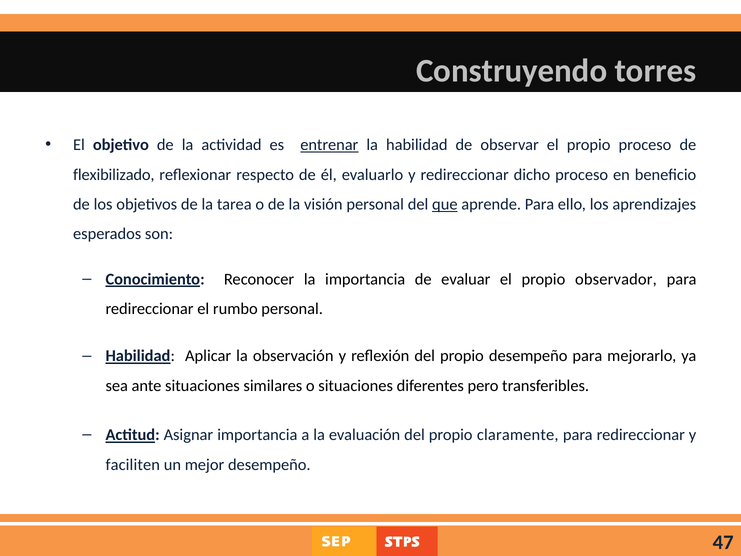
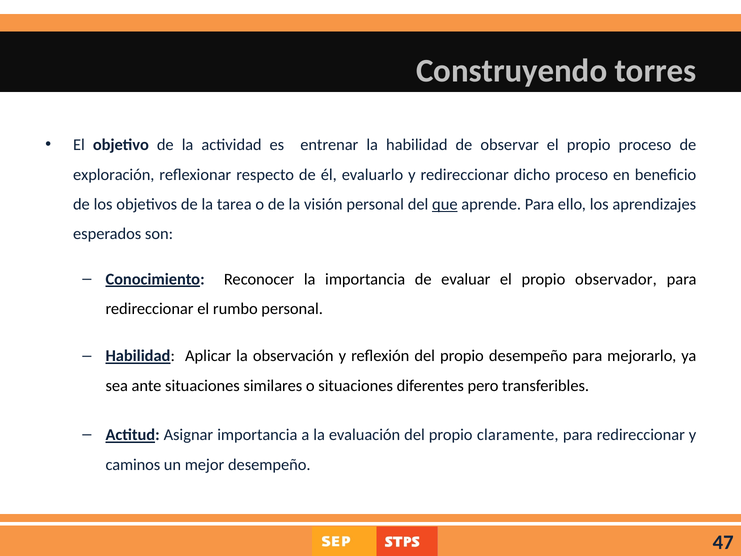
entrenar underline: present -> none (329, 145)
flexibilizado: flexibilizado -> exploración (114, 175)
faciliten: faciliten -> caminos (133, 464)
